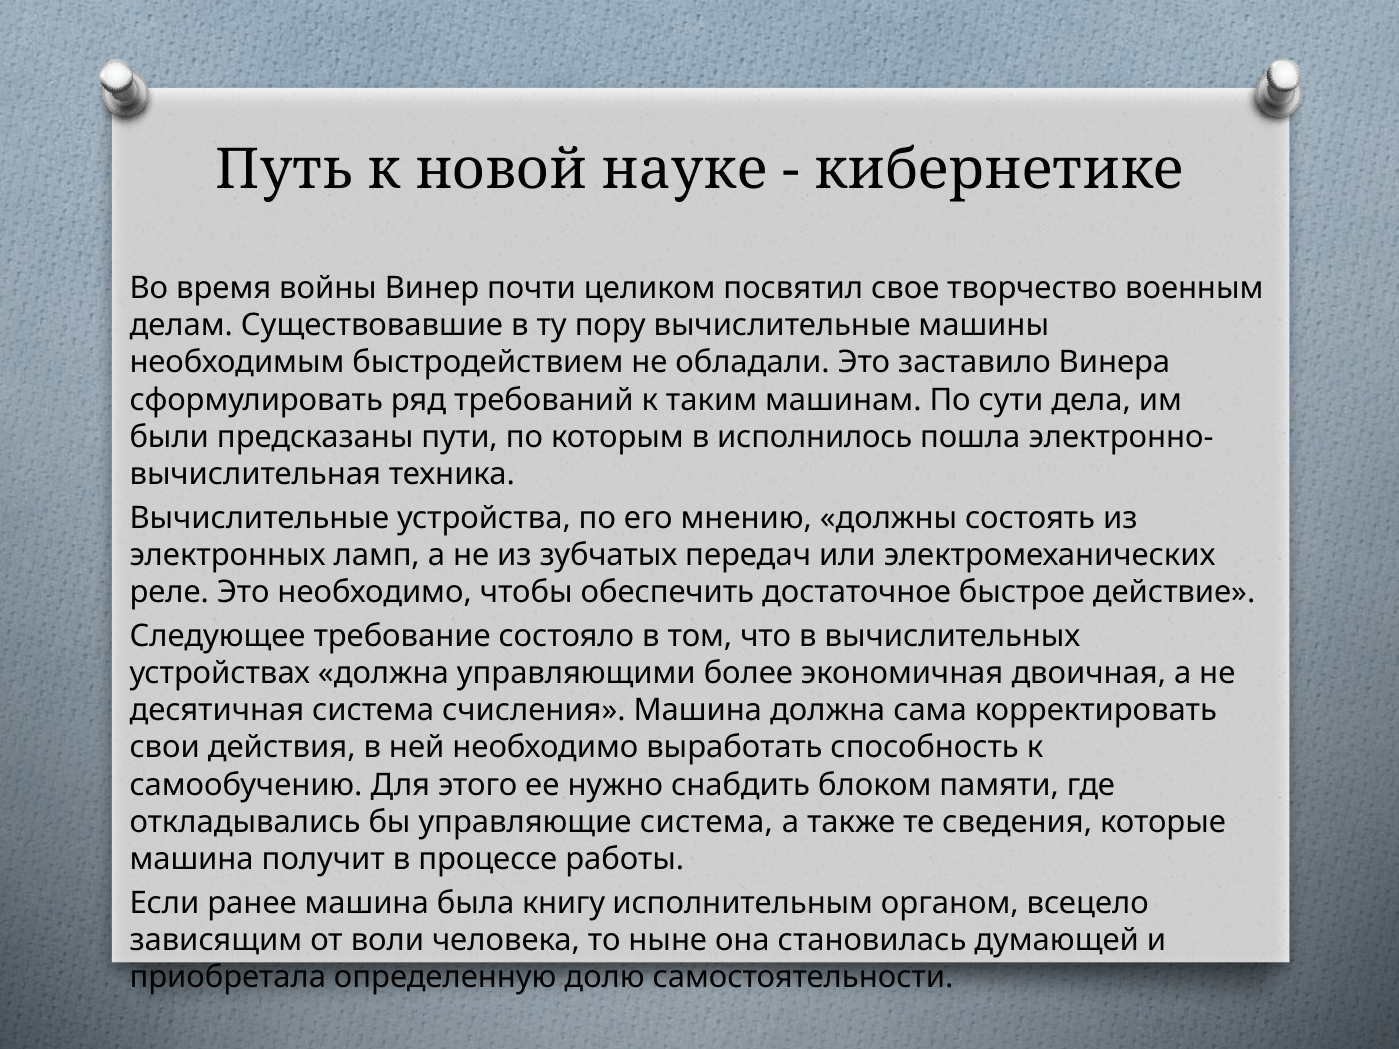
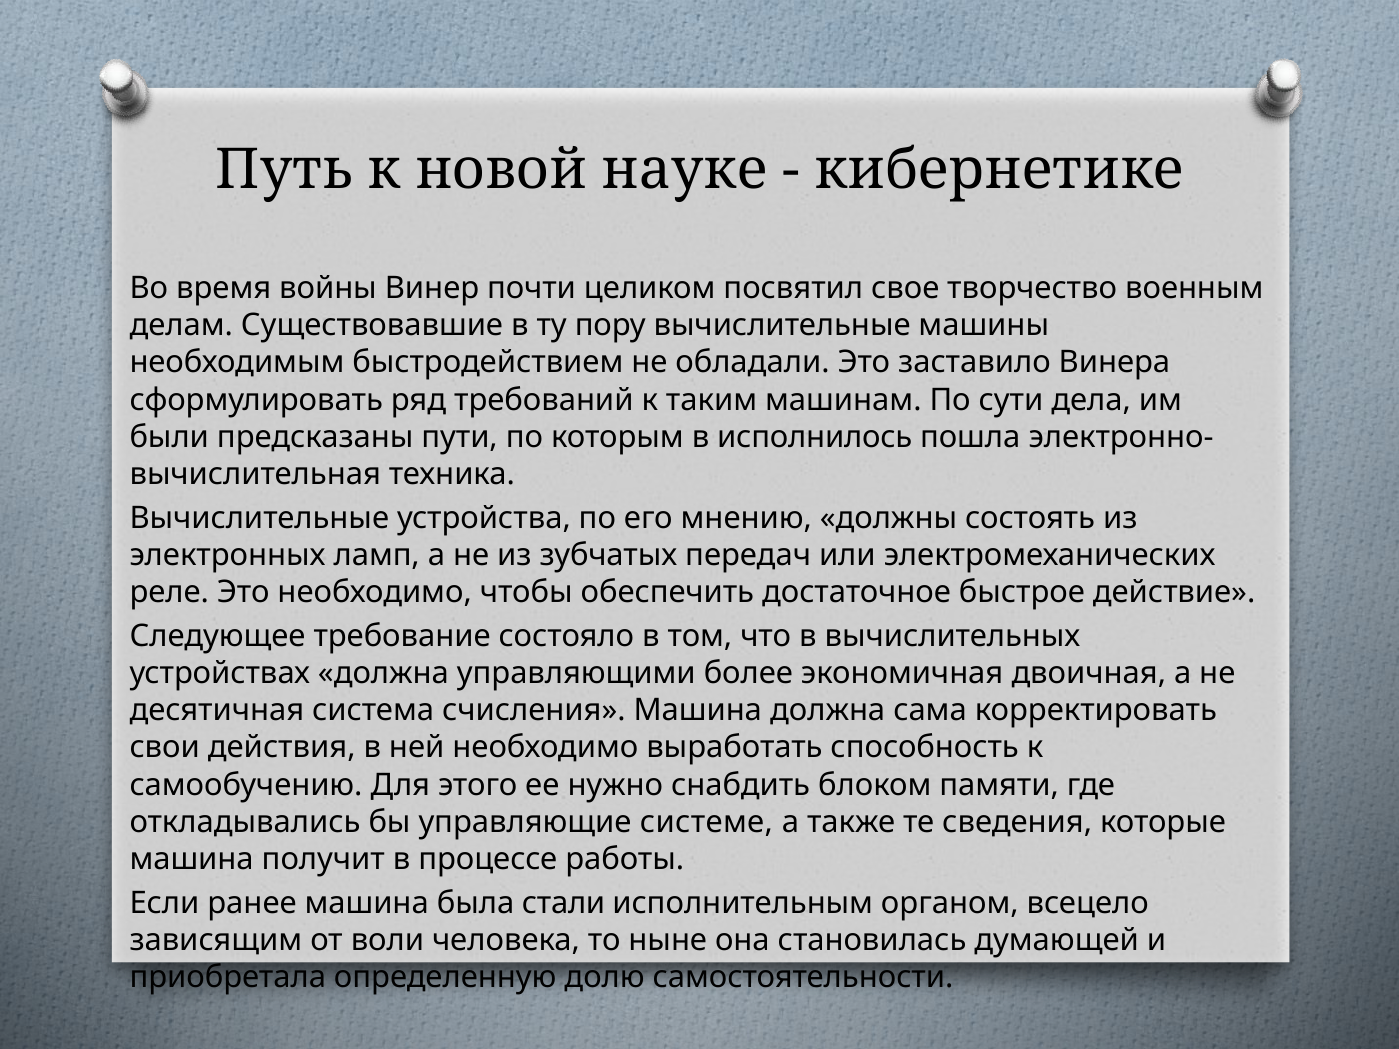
управляющие система: система -> системе (706, 822)
книгу: книгу -> стали (564, 903)
